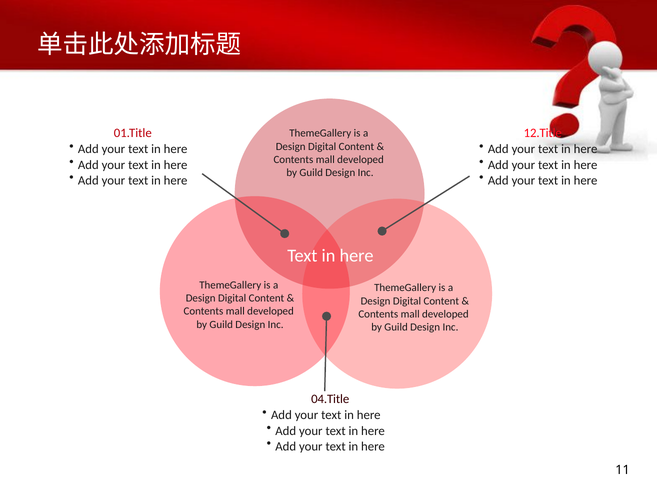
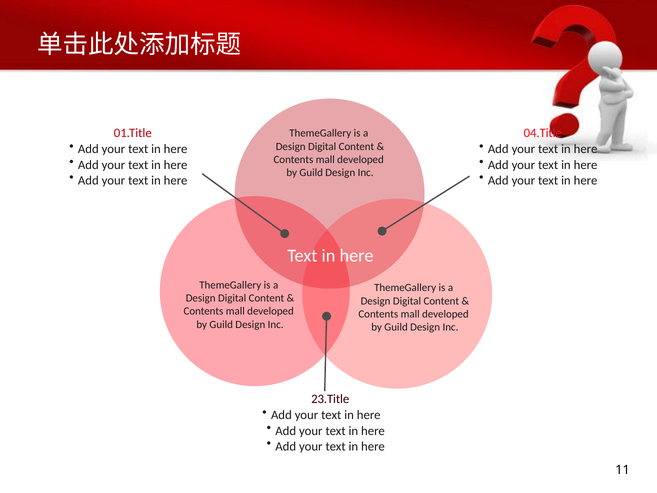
12.Title: 12.Title -> 04.Title (543, 133)
04.Title: 04.Title -> 23.Title (330, 399)
